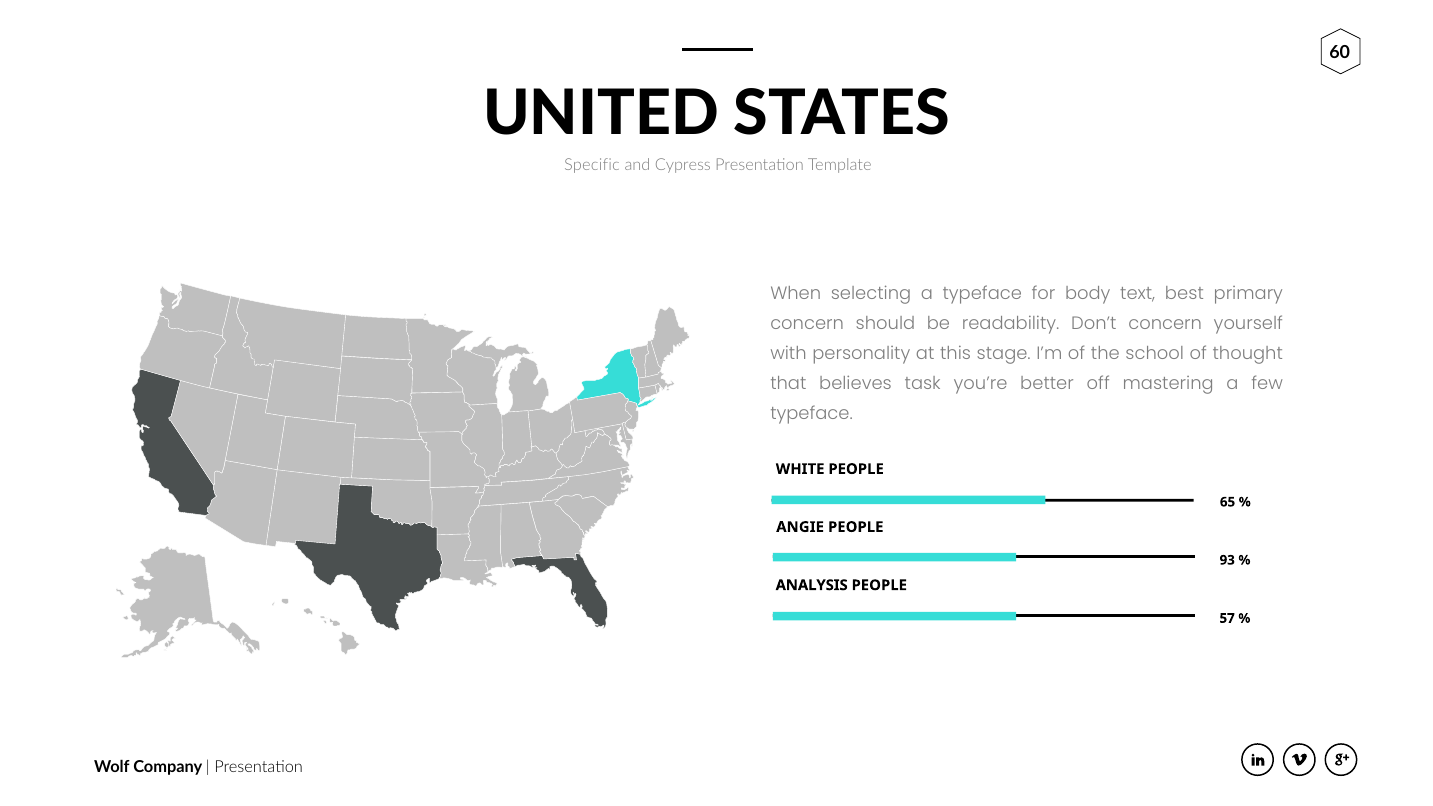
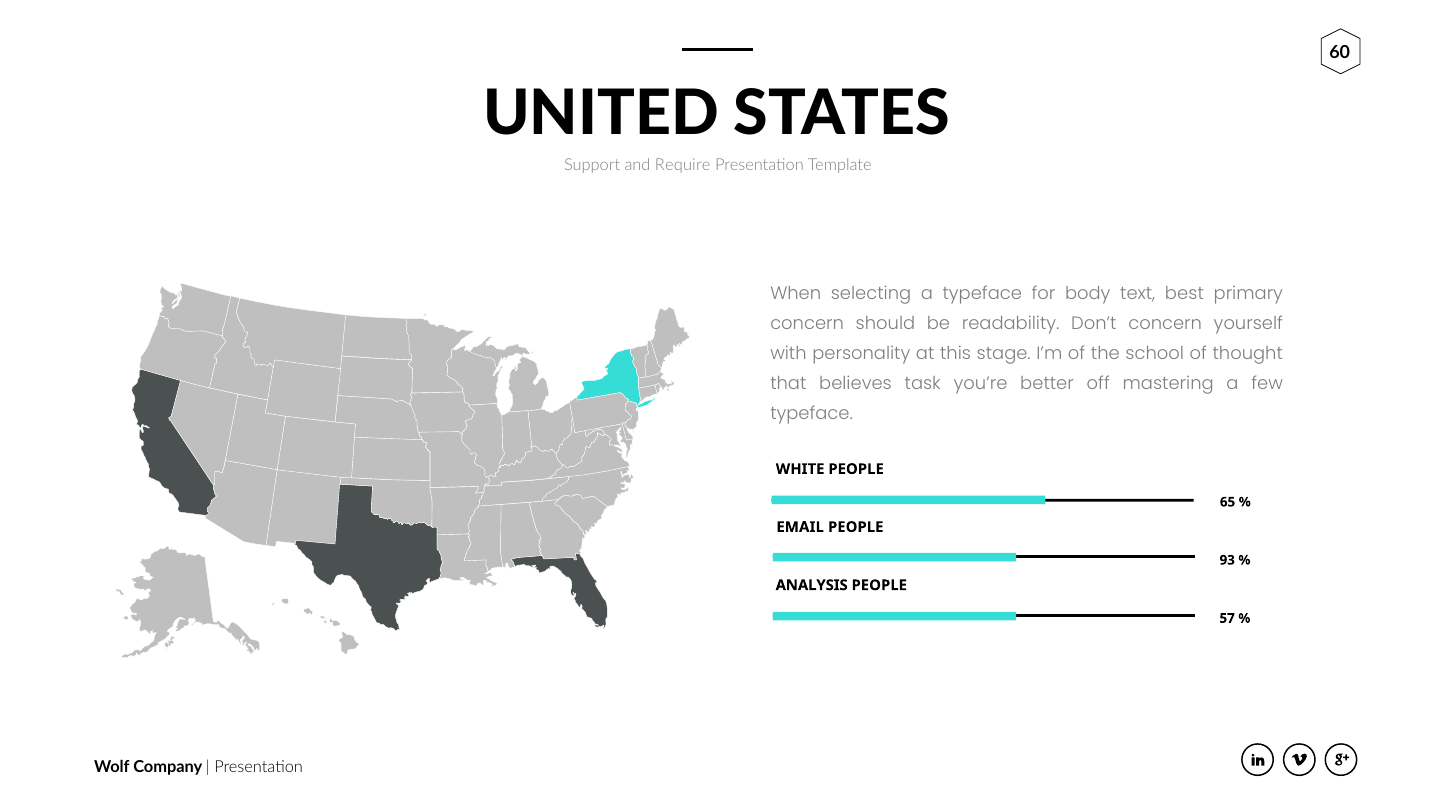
Specific: Specific -> Support (592, 165)
Cypress: Cypress -> Require (683, 165)
ANGIE: ANGIE -> EMAIL (800, 527)
